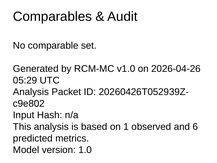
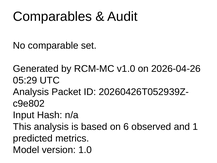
1: 1 -> 6 (126, 127)
6: 6 -> 1 (195, 127)
